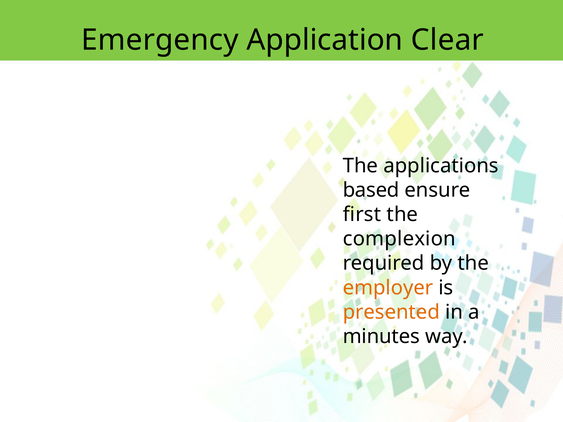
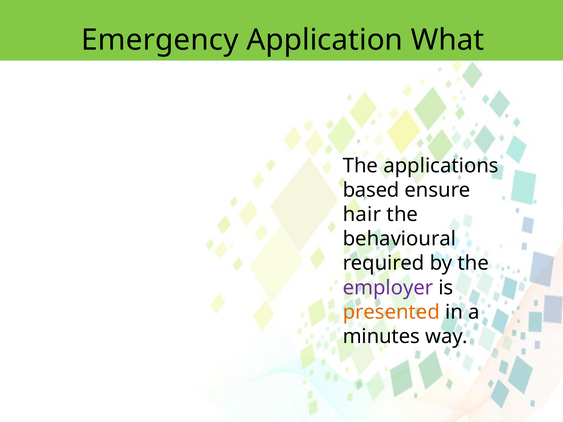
Clear: Clear -> What (447, 40)
first: first -> hair (362, 215)
complexion: complexion -> behavioural (399, 239)
employer colour: orange -> purple (388, 288)
